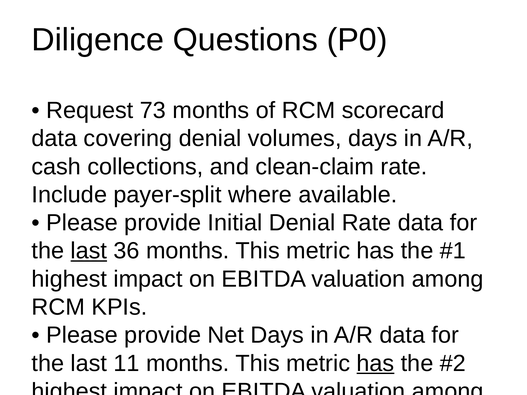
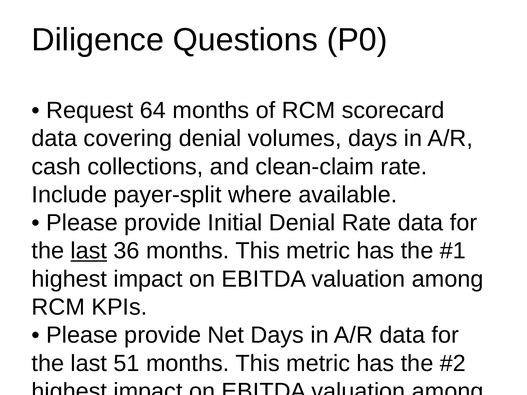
73: 73 -> 64 (153, 111)
11: 11 -> 51 (127, 364)
has underline: present -> none (375, 364)
